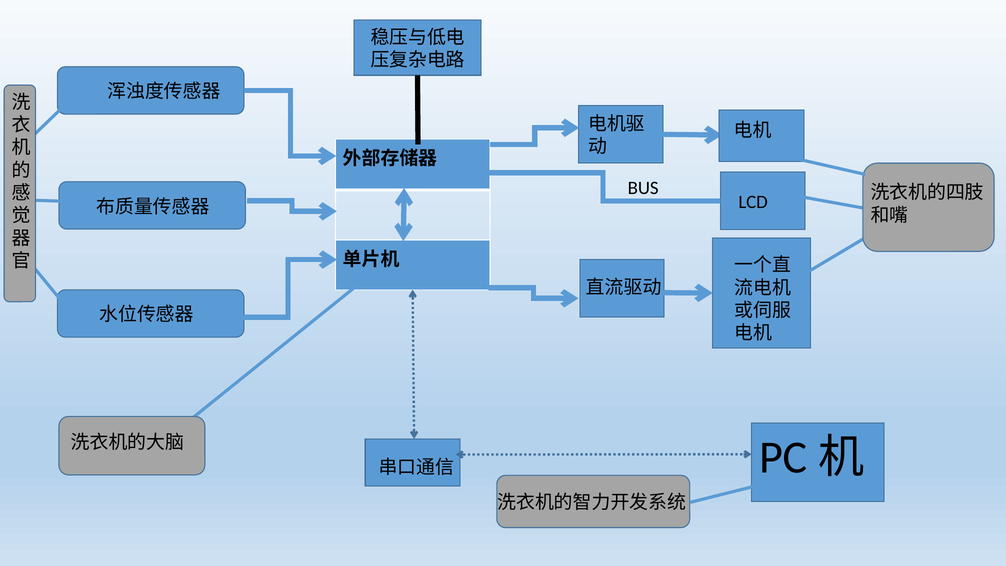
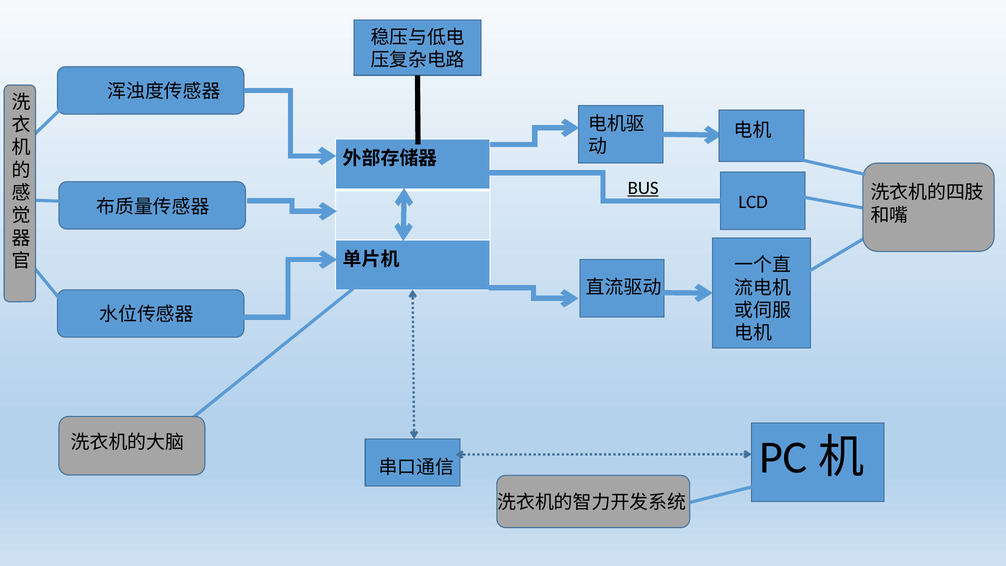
BUS underline: none -> present (643, 188)
